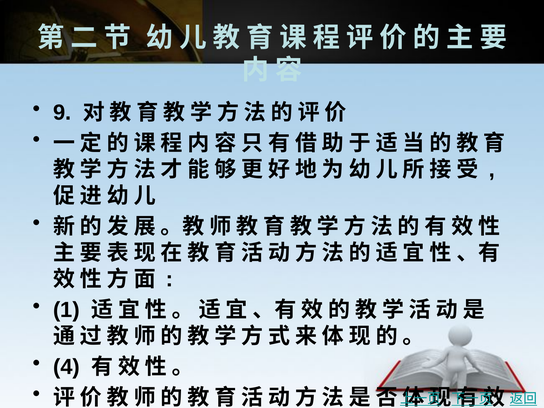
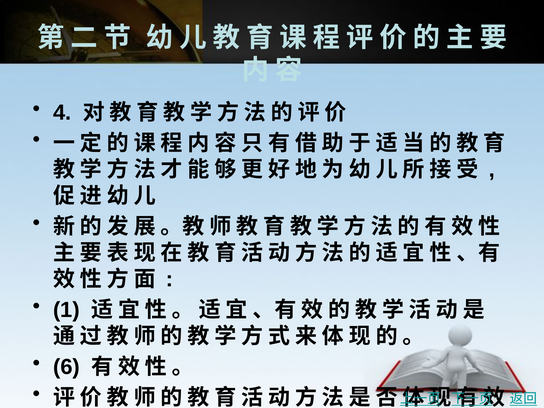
9: 9 -> 4 (62, 113)
4: 4 -> 6 (66, 367)
